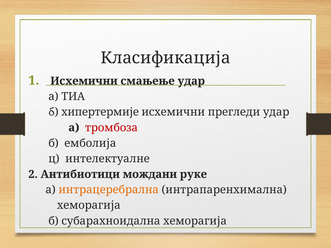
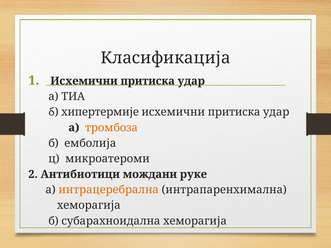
смањење: смањење -> притиска (148, 81)
прегледи: прегледи -> притиска (234, 112)
тромбоза colour: red -> orange (111, 128)
интелектуалне: интелектуалне -> микроатероми (107, 159)
